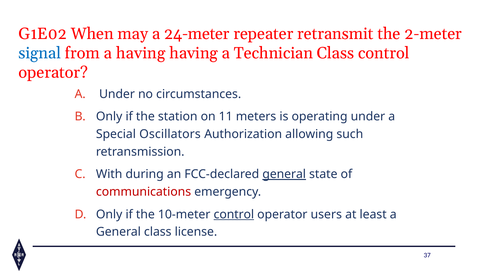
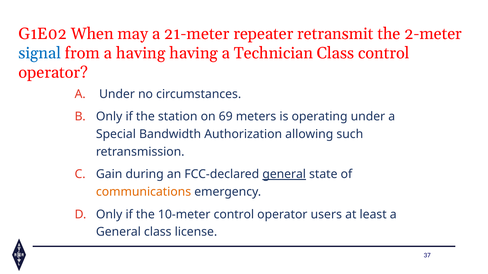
24-meter: 24-meter -> 21-meter (197, 34)
11: 11 -> 69 (226, 117)
Oscillators: Oscillators -> Bandwidth (170, 134)
With: With -> Gain (109, 175)
communications colour: red -> orange (144, 192)
control underline: present -> none (234, 215)
